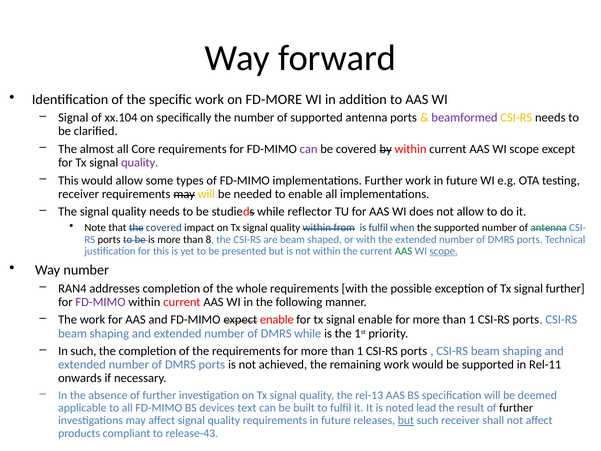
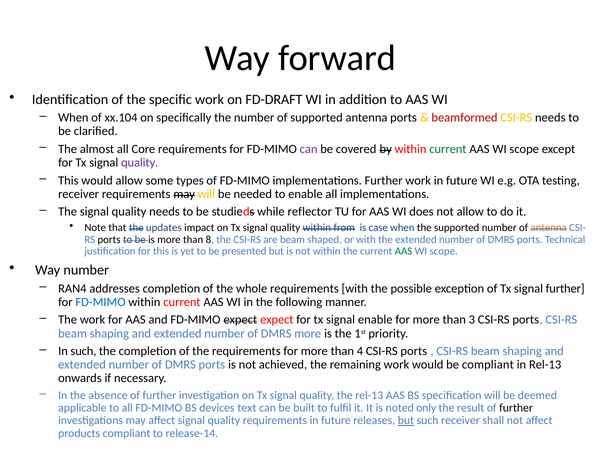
FD-MORE: FD-MORE -> FD-DRAFT (274, 99)
Signal: Signal -> When (73, 118)
beamformed colour: purple -> red (464, 118)
current colour: black -> green (448, 149)
the covered: covered -> updates (164, 228)
is fulfil: fulfil -> case (378, 228)
antenna colour: green -> orange (549, 228)
scope underline: present -> none (444, 251)
FD-MIMO colour: purple -> blue (101, 302)
expect enable: enable -> expect (277, 320)
1: 1 -> 3 (472, 320)
DMRS while: while -> more (308, 333)
1: 1 -> 4 (360, 351)
be supported: supported -> compliant (488, 364)
in Rel-11: Rel-11 -> Rel-13 (545, 364)
lead: lead -> only (426, 408)
release-43: release-43 -> release-14 (192, 433)
